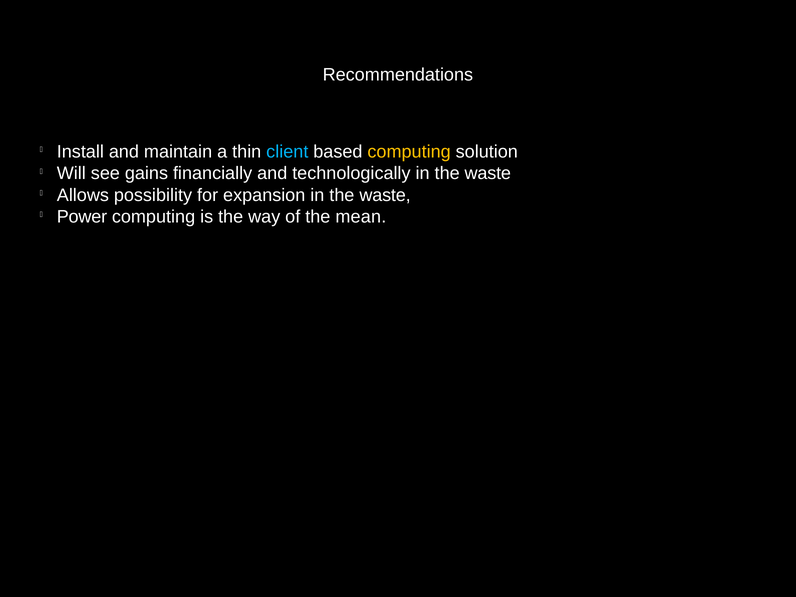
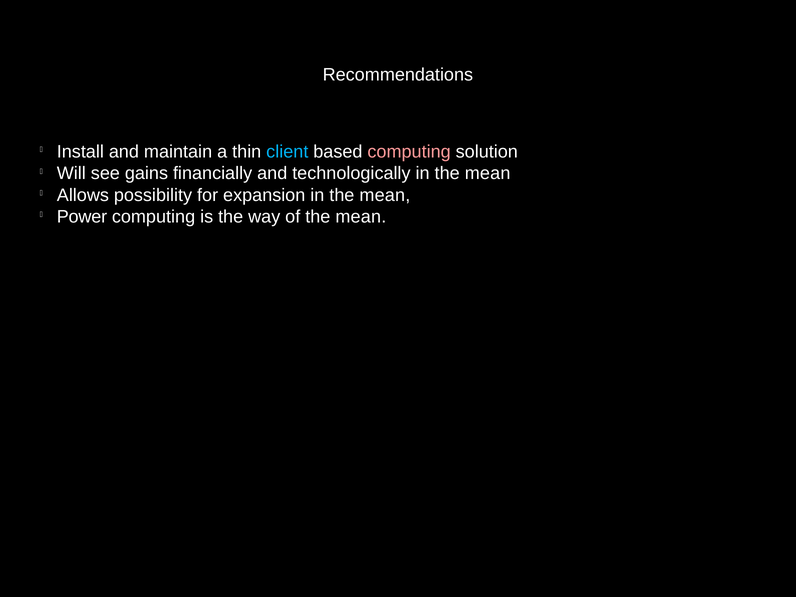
computing colour: yellow -> pink (409, 152)
technologically in the waste: waste -> mean (488, 173)
expansion in the waste: waste -> mean (385, 195)
